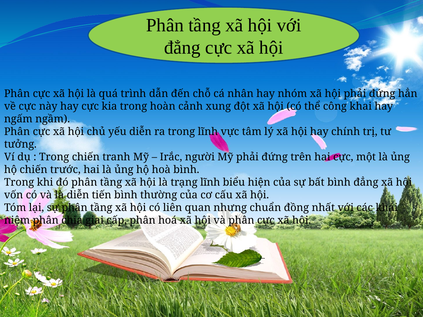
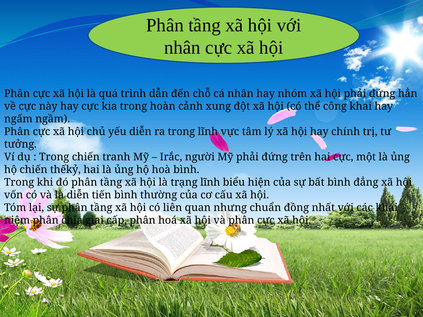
đẳng: đẳng -> nhân (182, 48)
trước: trước -> thếkỷ (65, 170)
